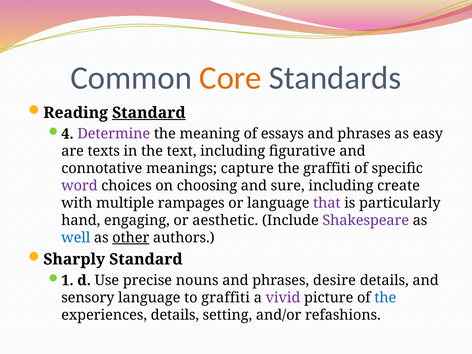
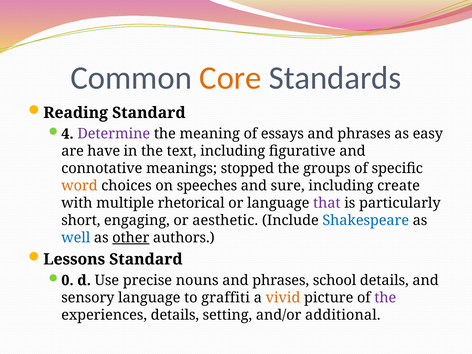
Standard underline: present -> none (149, 113)
texts: texts -> have (104, 151)
capture: capture -> stopped (247, 169)
the graffiti: graffiti -> groups (327, 169)
word colour: purple -> orange (79, 186)
choosing: choosing -> speeches (207, 186)
rampages: rampages -> rhetorical (191, 203)
hand: hand -> short (81, 220)
Shakespeare colour: purple -> blue (366, 220)
Sharply: Sharply -> Lessons (74, 259)
1: 1 -> 0 (67, 280)
desire: desire -> school (335, 280)
vivid colour: purple -> orange (283, 298)
the colour: blue -> purple (385, 298)
refashions: refashions -> additional (343, 315)
